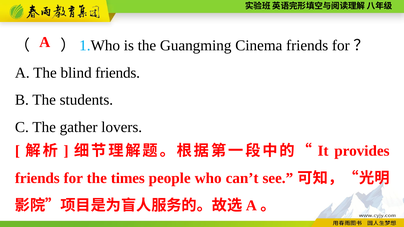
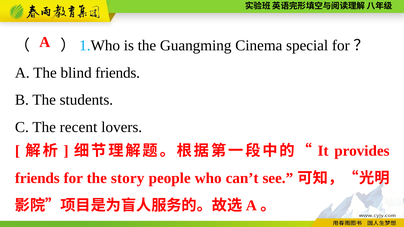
Cinema friends: friends -> special (307, 45)
gather: gather -> recent (79, 127)
times: times -> story (128, 178)
